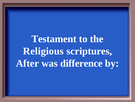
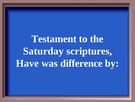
Religious: Religious -> Saturday (43, 51)
After: After -> Have (27, 63)
